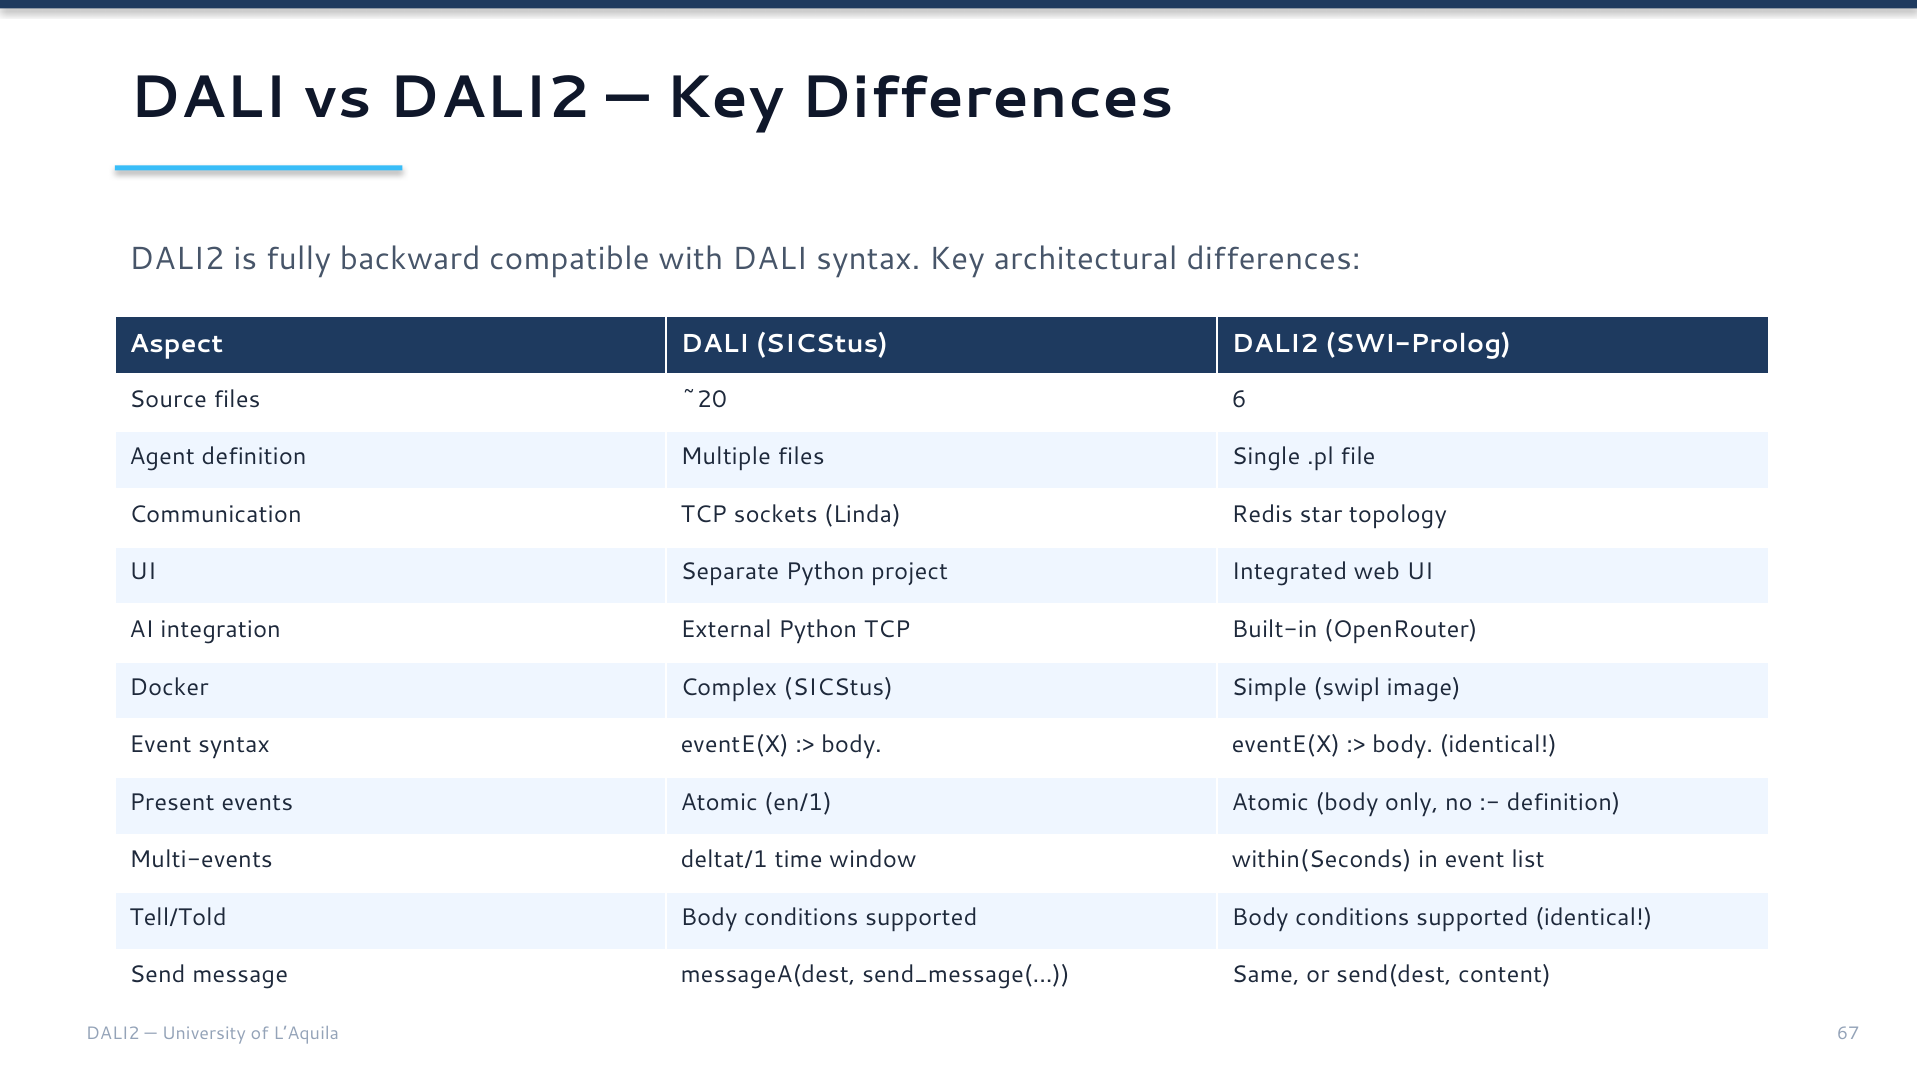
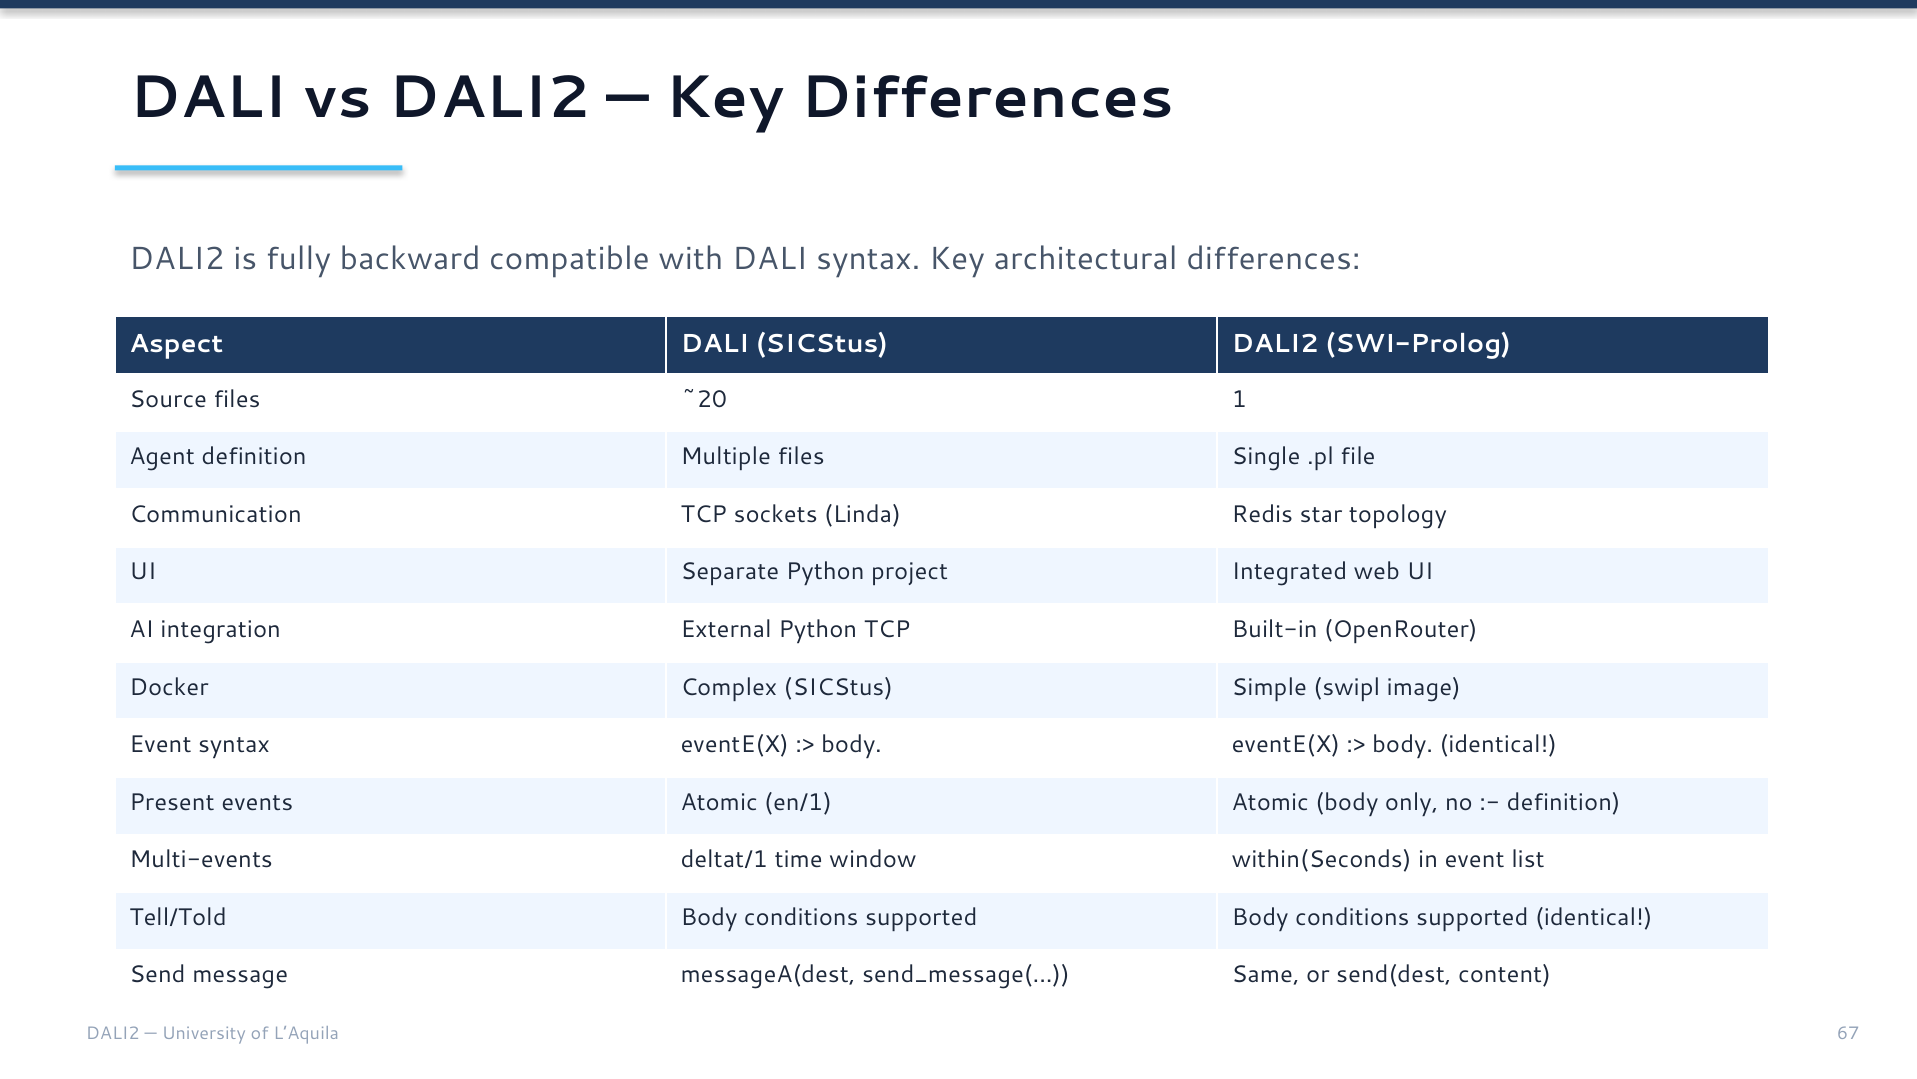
6: 6 -> 1 (1239, 399)
